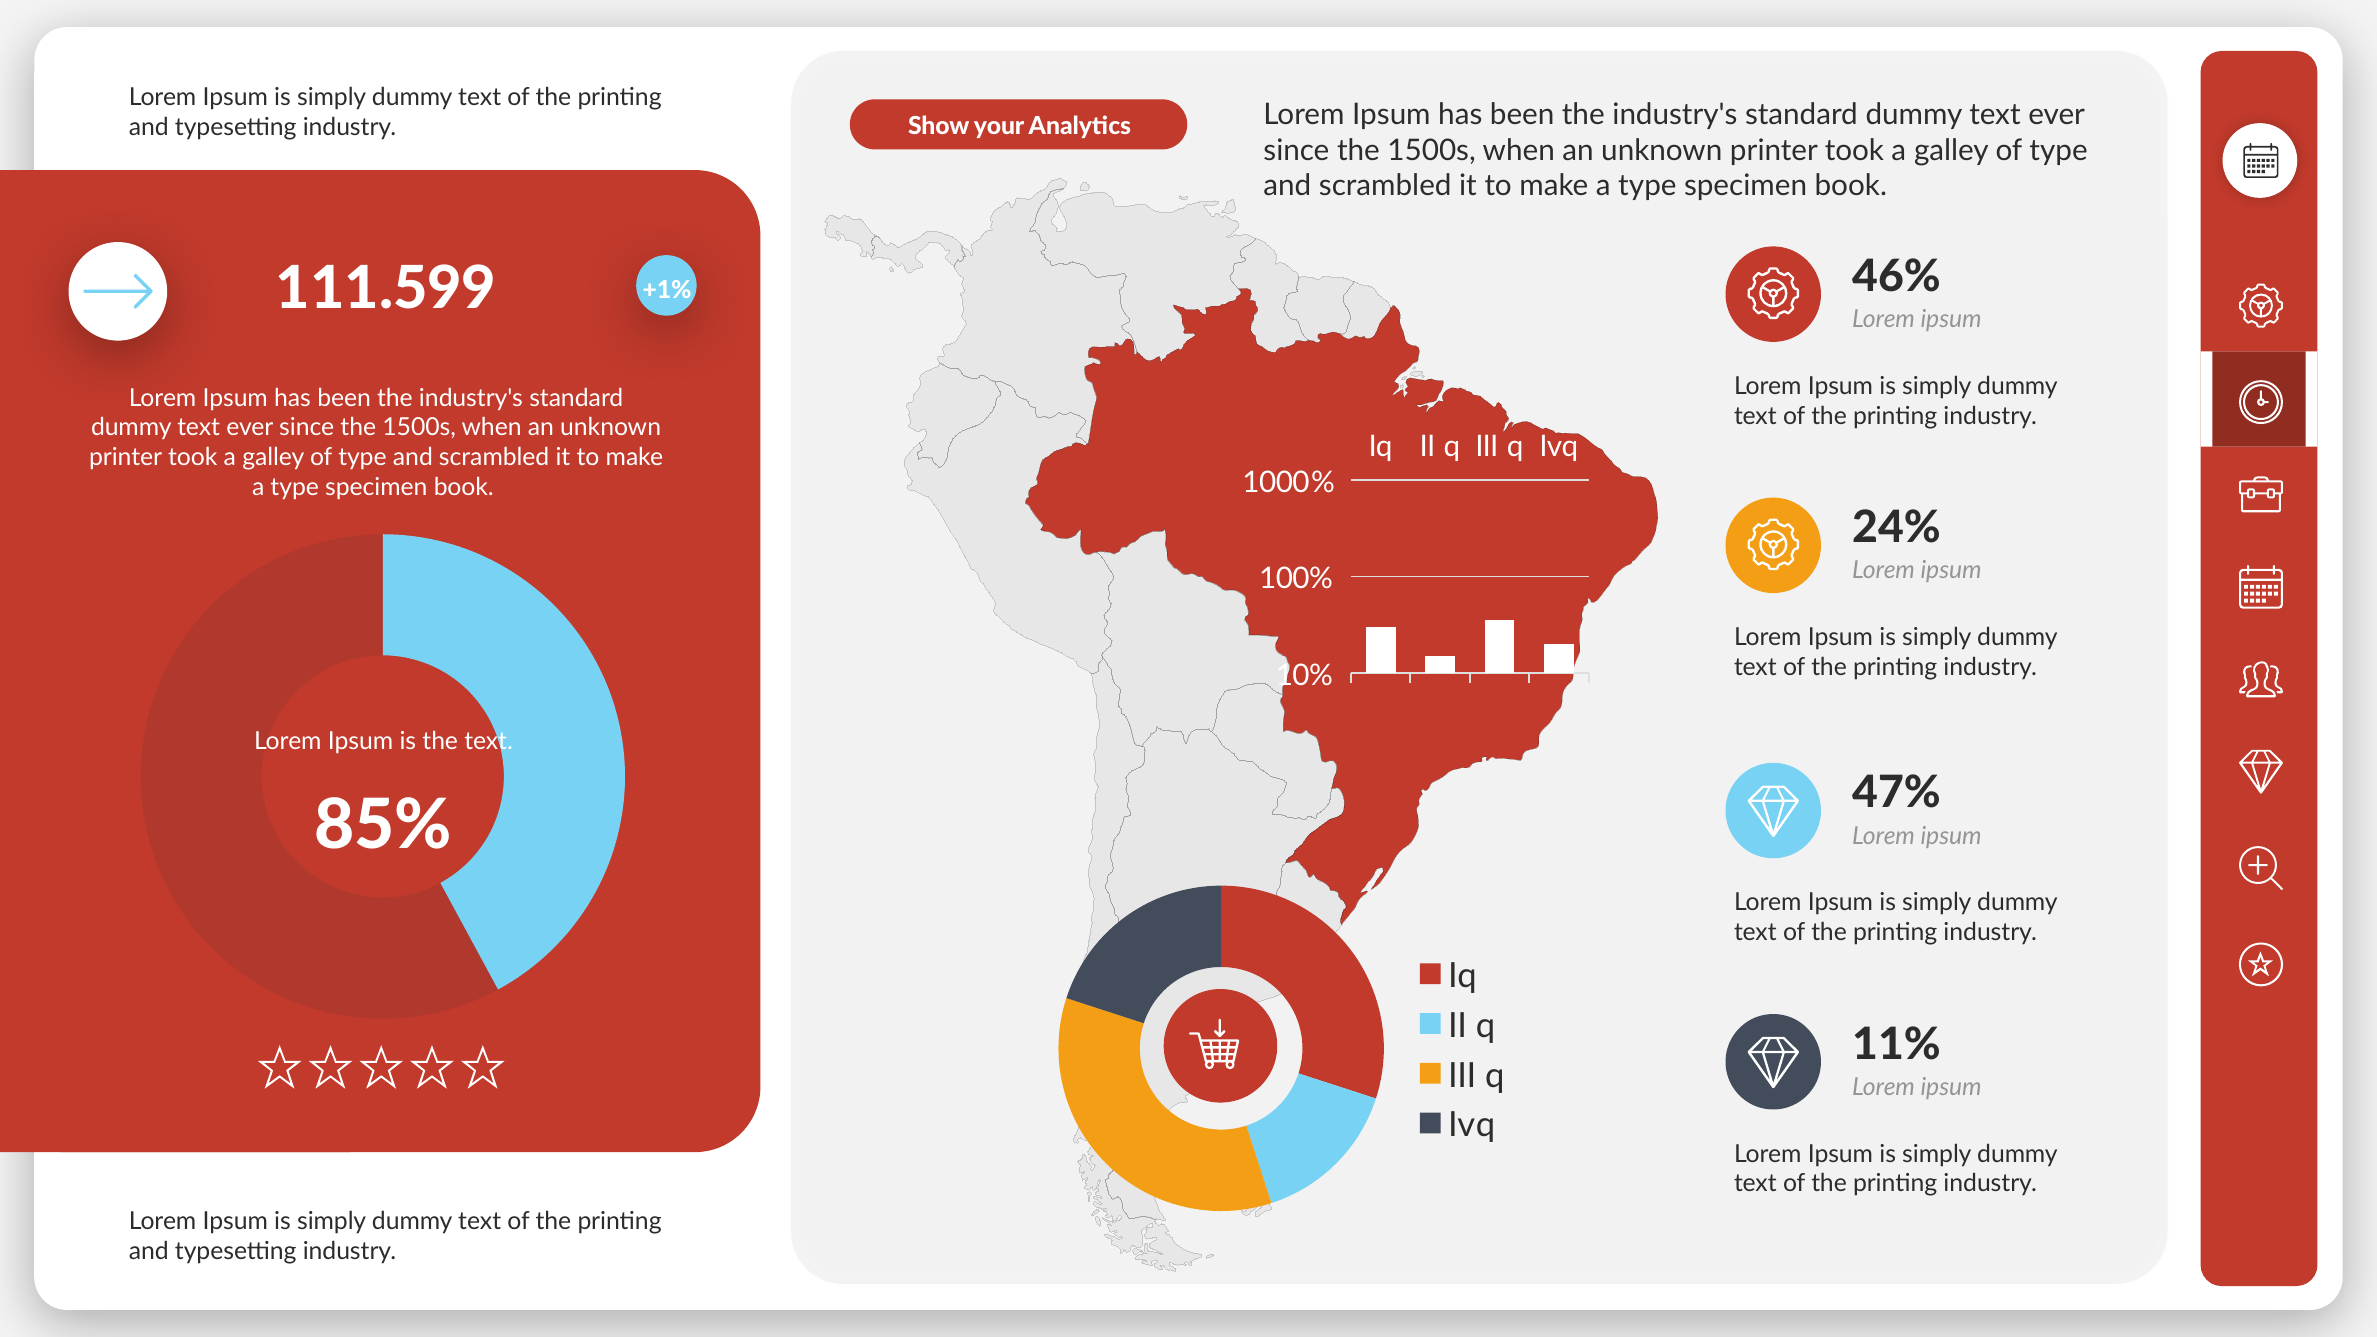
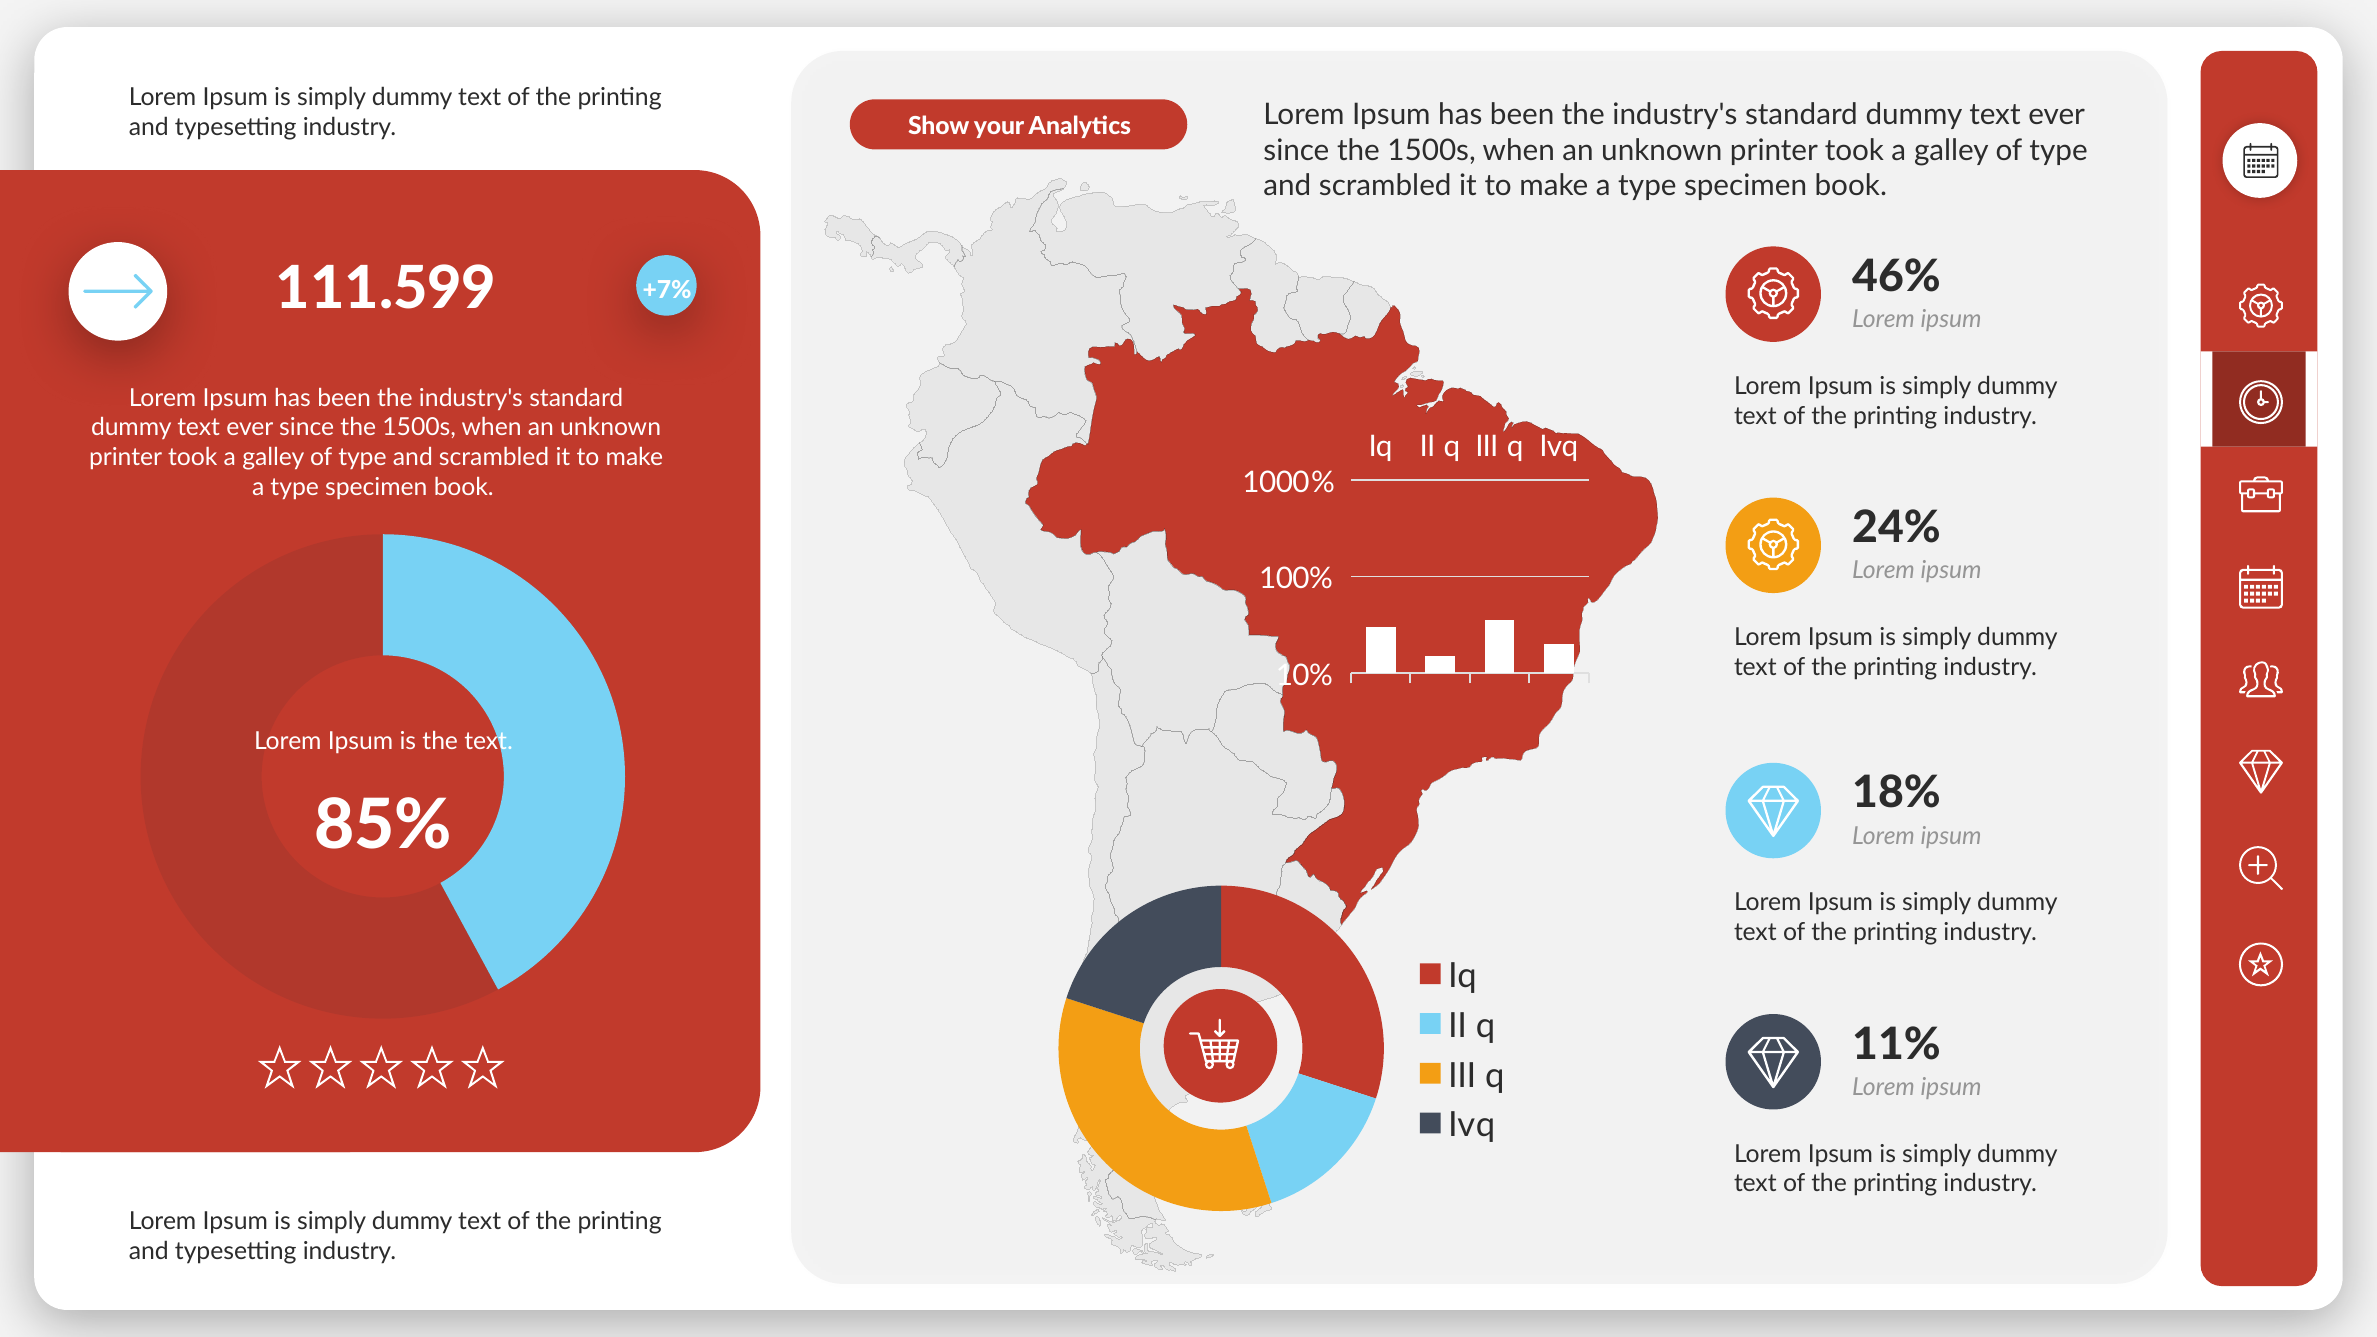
+1%: +1% -> +7% (667, 290)
47%: 47% -> 18% (1896, 793)
